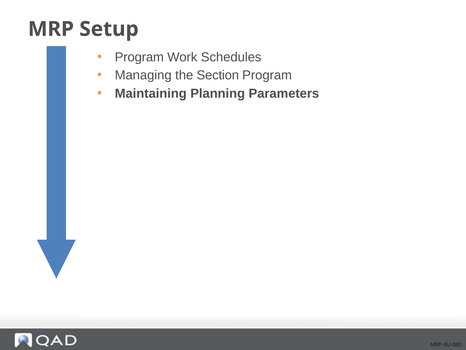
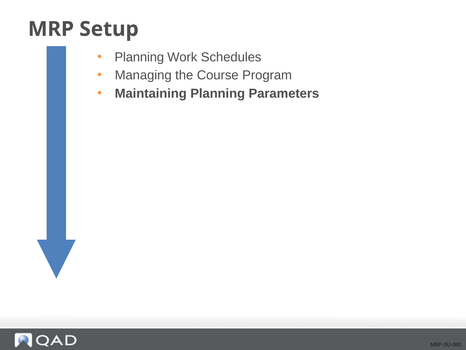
Program: Program -> Planning (139, 57)
Section: Section -> Course (218, 75)
